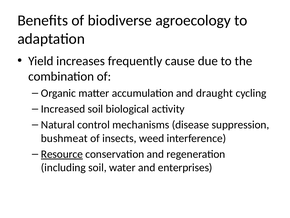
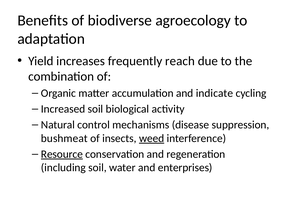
cause: cause -> reach (180, 61)
draught: draught -> indicate (214, 93)
weed underline: none -> present (152, 138)
